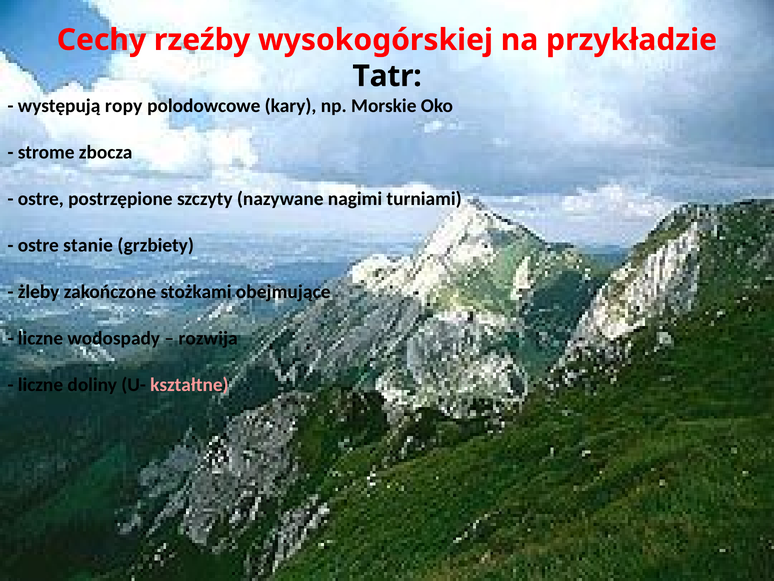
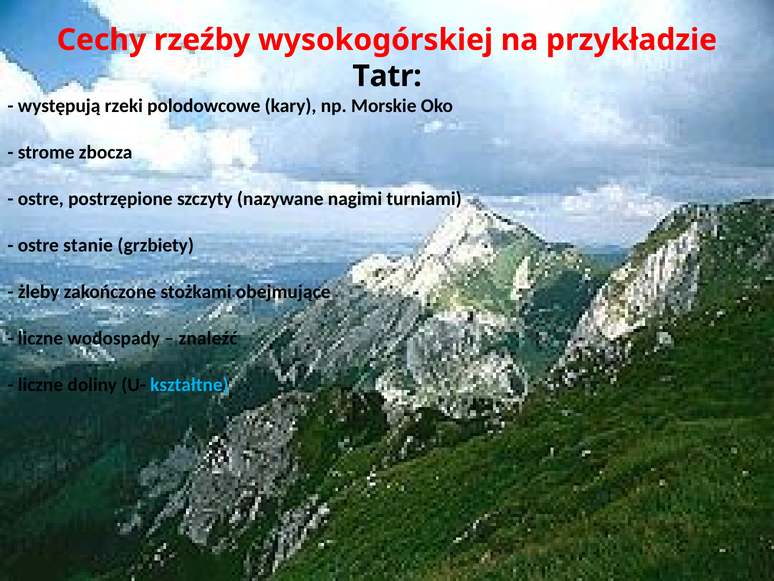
ropy: ropy -> rzeki (124, 106)
rozwija: rozwija -> znaleźć (208, 338)
kształtne colour: pink -> light blue (189, 384)
